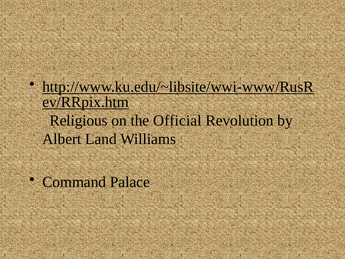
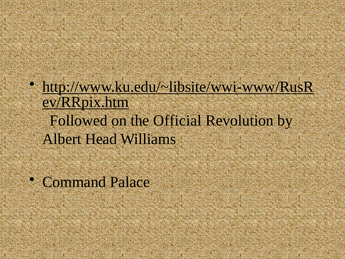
Religious: Religious -> Followed (79, 120)
Land: Land -> Head (101, 139)
